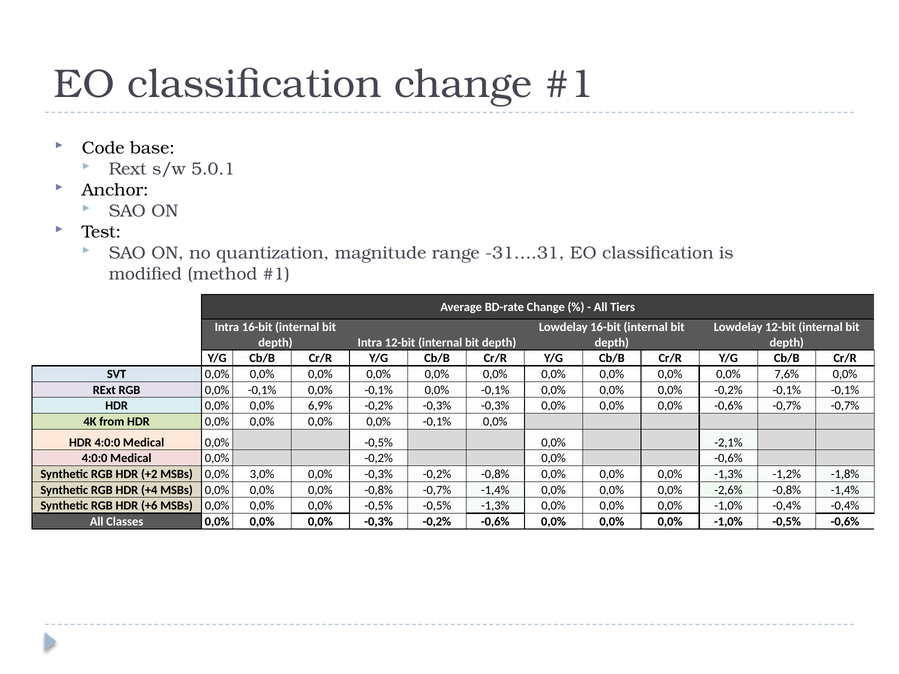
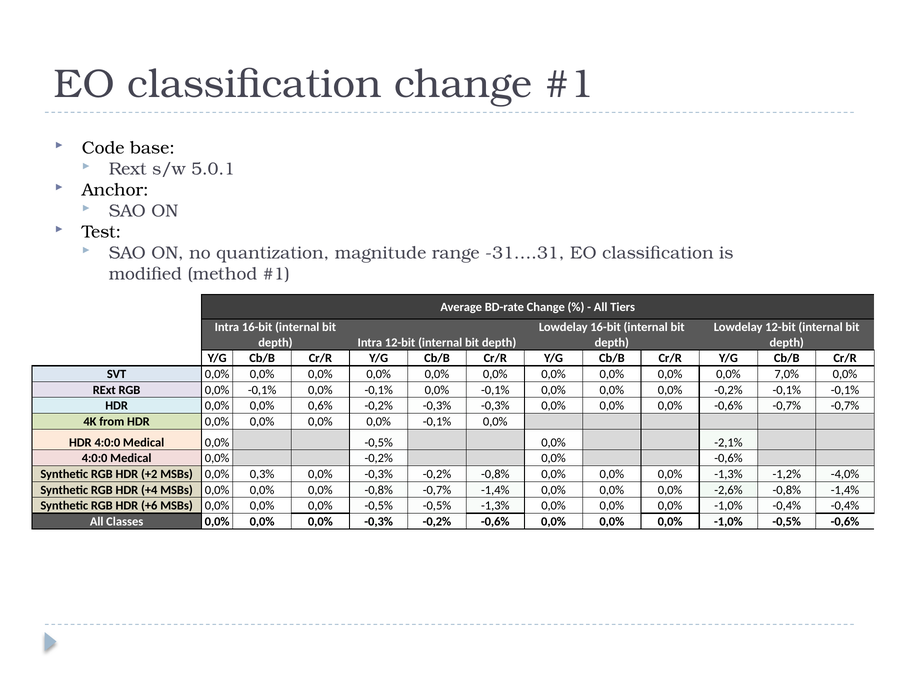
7,6%: 7,6% -> 7,0% (787, 374)
6,9%: 6,9% -> 0,6% (320, 406)
3,0%: 3,0% -> 0,3% (262, 474)
-1,8%: -1,8% -> -4,0% (845, 474)
